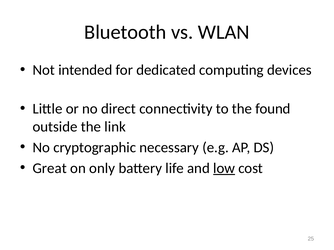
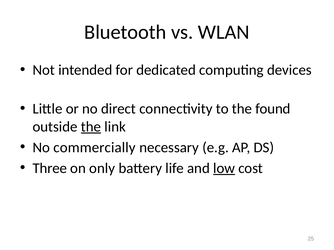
the underline: none -> present (91, 127)
cryptographic: cryptographic -> commercially (95, 148)
Great: Great -> Three (50, 168)
